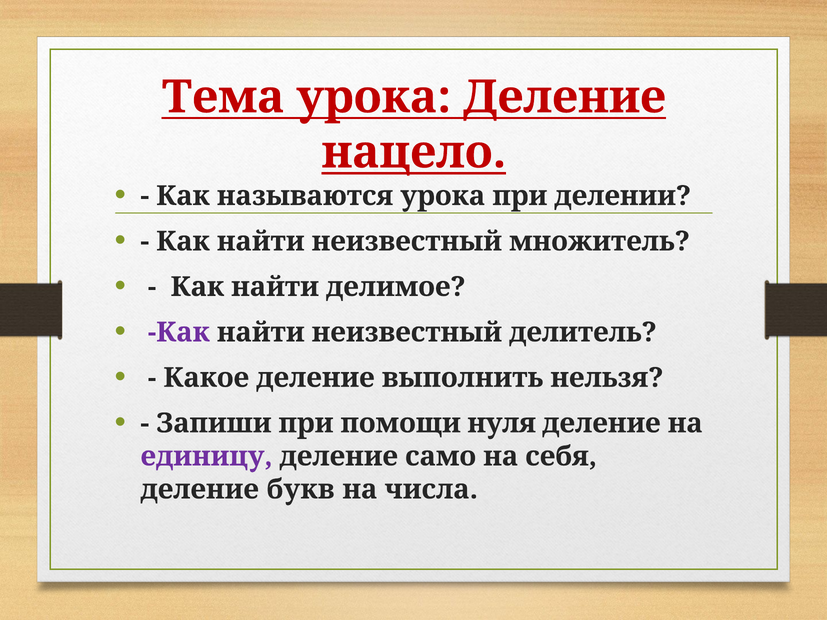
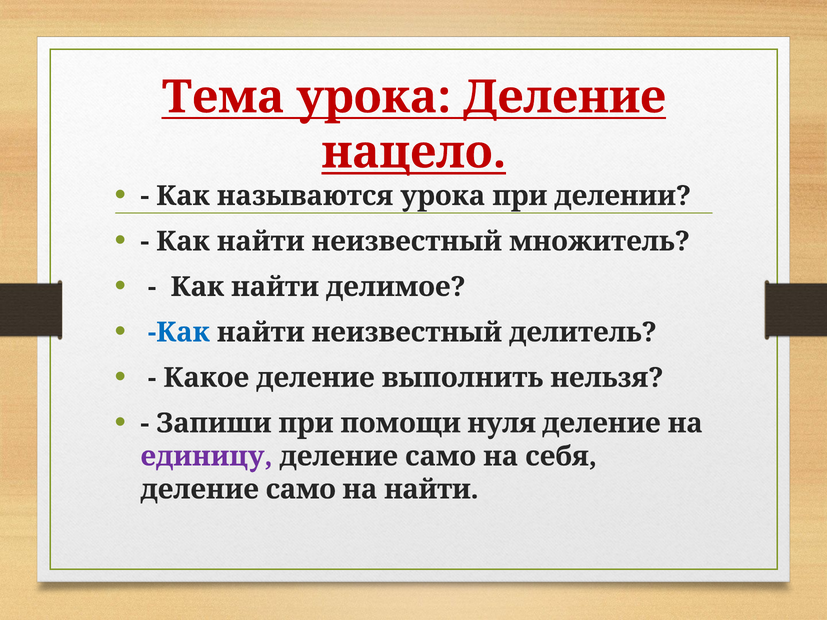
Как colour: purple -> blue (179, 332)
букв: букв -> само (301, 490)
на числа: числа -> найти (431, 490)
